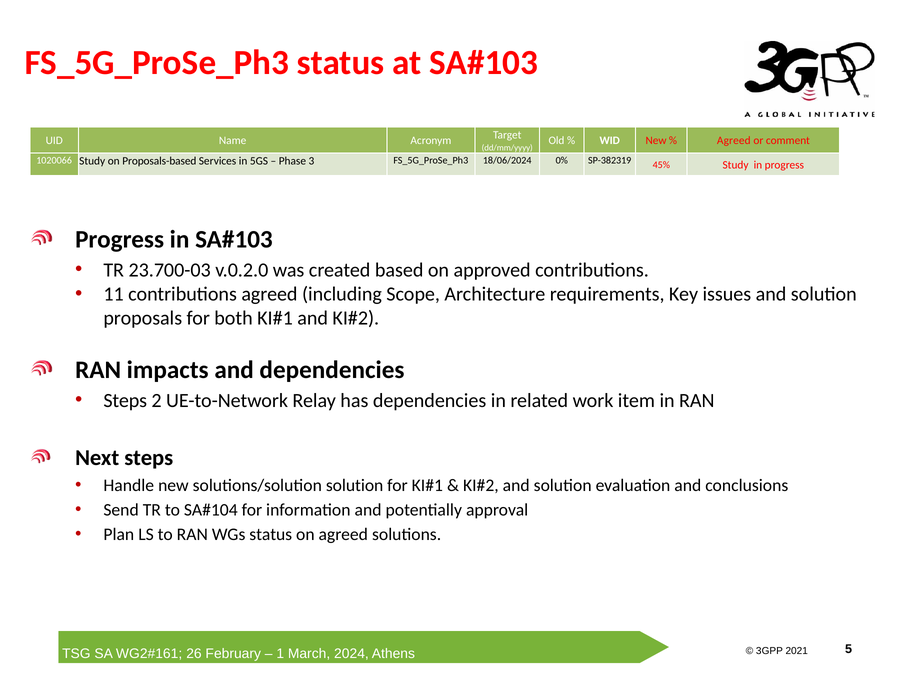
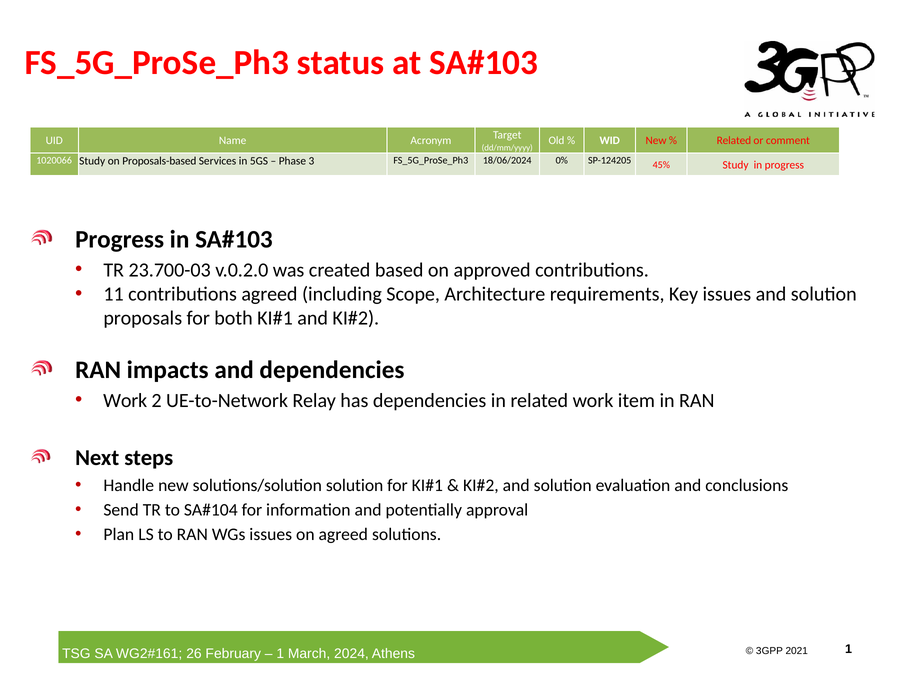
Agreed: Agreed -> Related (734, 140)
SP-382319: SP-382319 -> SP-124205 (610, 160)
Steps: Steps -> Work (125, 400)
WGs status: status -> issues (271, 534)
5: 5 -> 1 (849, 649)
